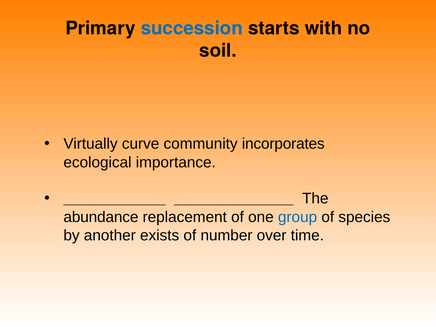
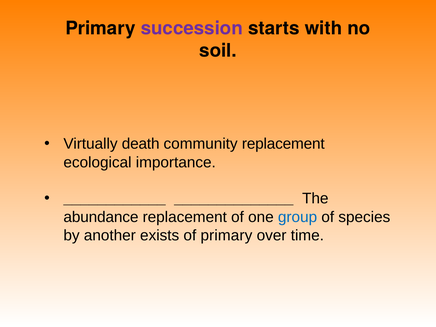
succession colour: blue -> purple (192, 28)
curve: curve -> death (141, 144)
community incorporates: incorporates -> replacement (283, 144)
of number: number -> primary (226, 235)
